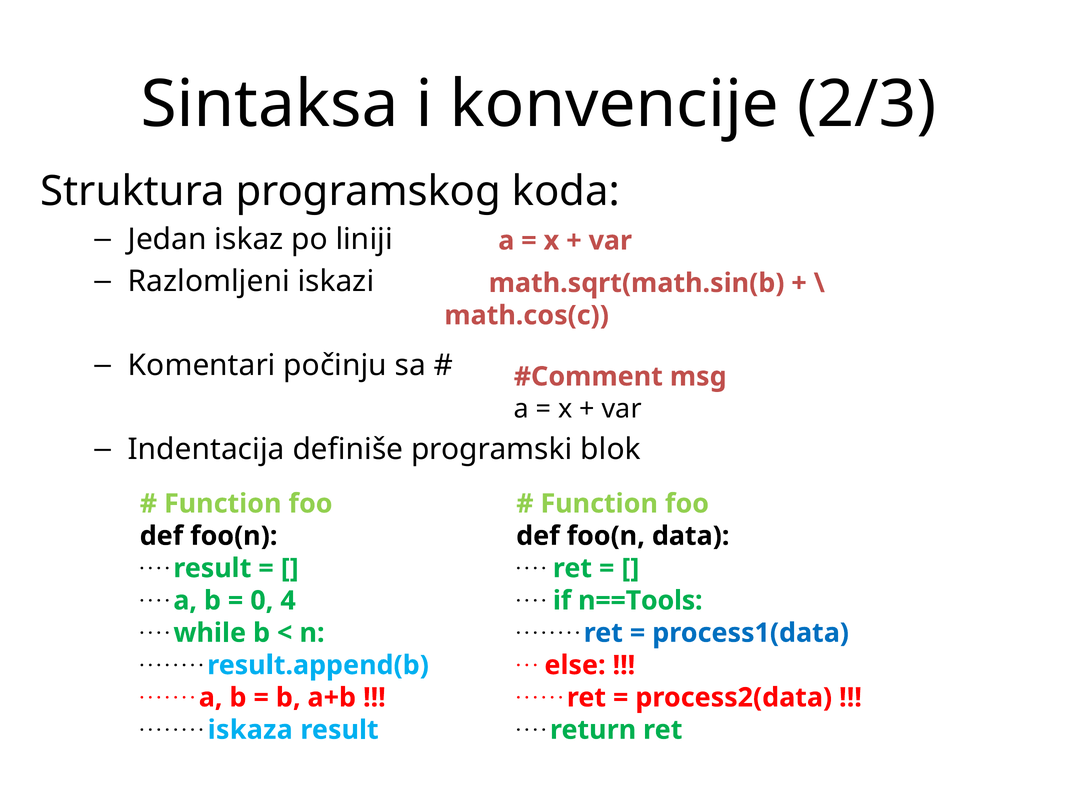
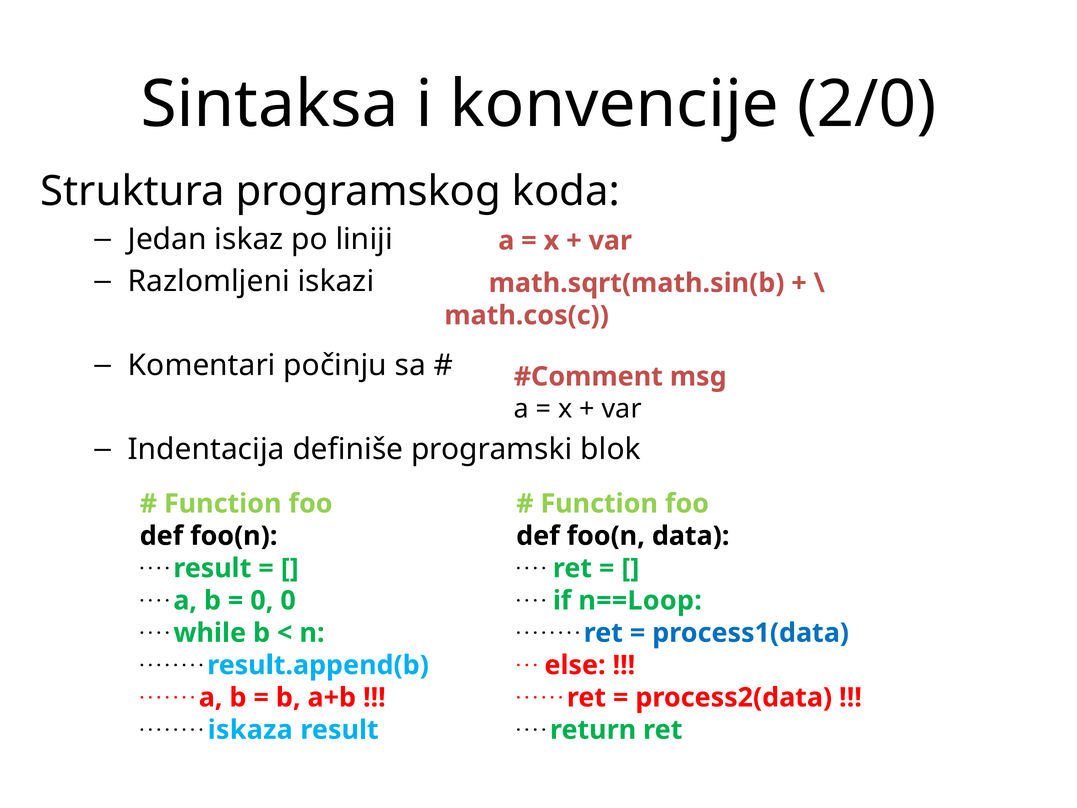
2/3: 2/3 -> 2/0 (867, 104)
0 4: 4 -> 0 (288, 600)
n==Tools: n==Tools -> n==Loop (640, 600)
